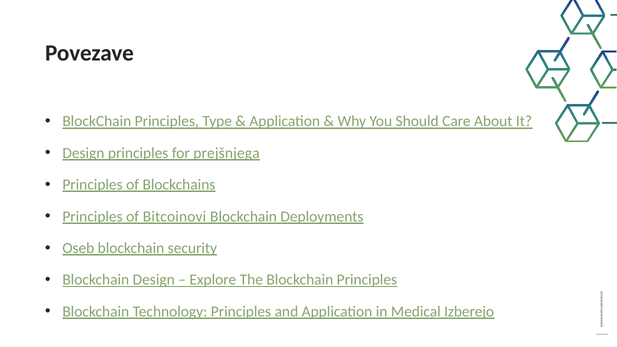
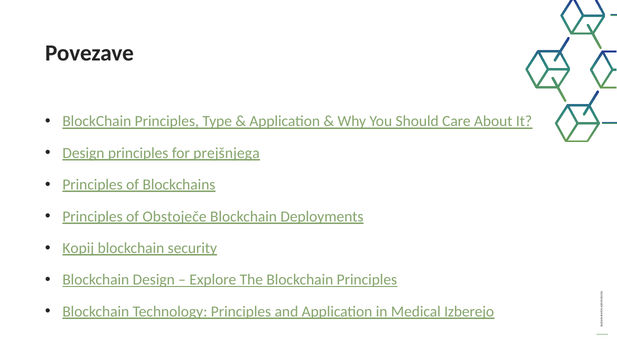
Bitcoinovi: Bitcoinovi -> Obstoječe (175, 217)
Oseb: Oseb -> Kopij (78, 248)
